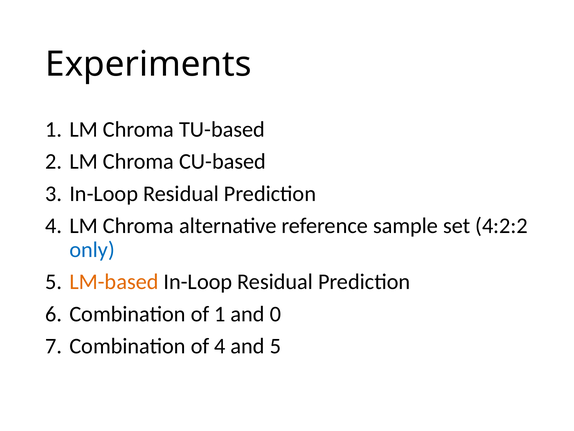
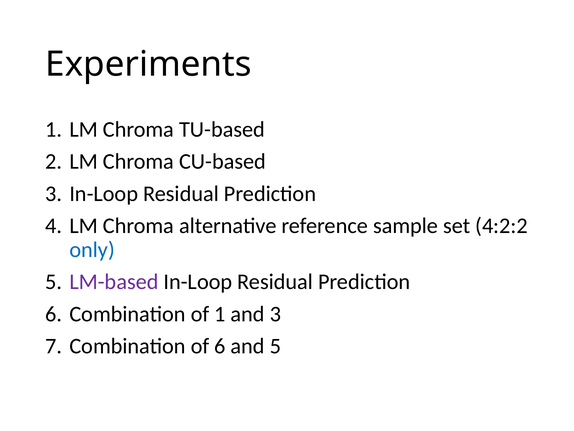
LM-based colour: orange -> purple (114, 282)
and 0: 0 -> 3 (275, 314)
of 4: 4 -> 6 (220, 346)
